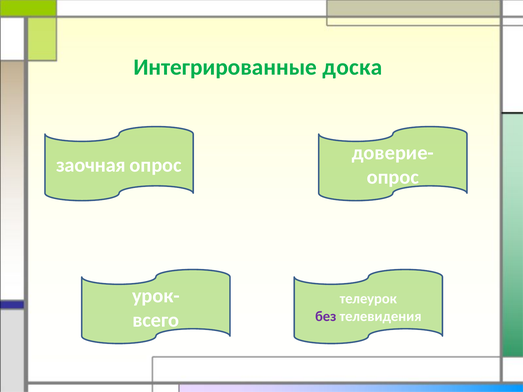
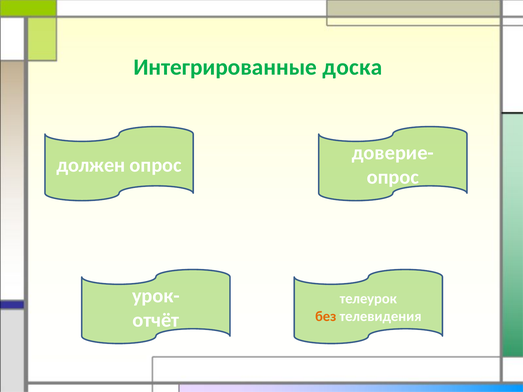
заочная: заочная -> должен (91, 165)
без colour: purple -> orange (326, 316)
всего: всего -> отчёт (156, 320)
